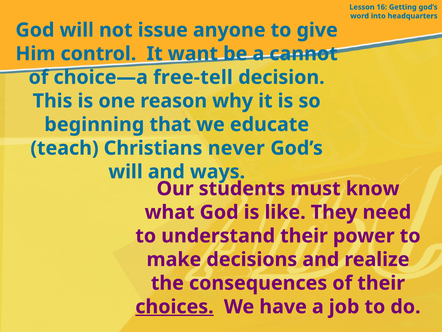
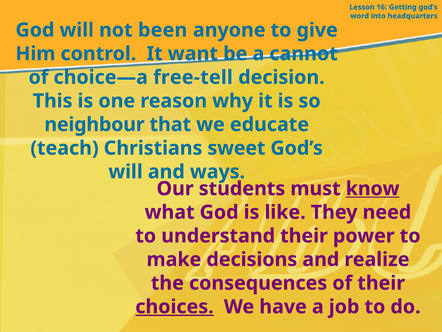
issue: issue -> been (163, 30)
beginning: beginning -> neighbour (94, 124)
never: never -> sweet (236, 148)
know underline: none -> present (373, 188)
